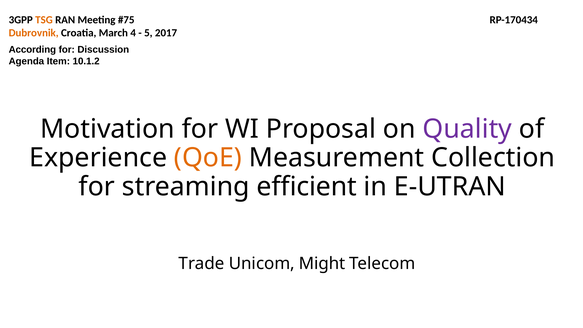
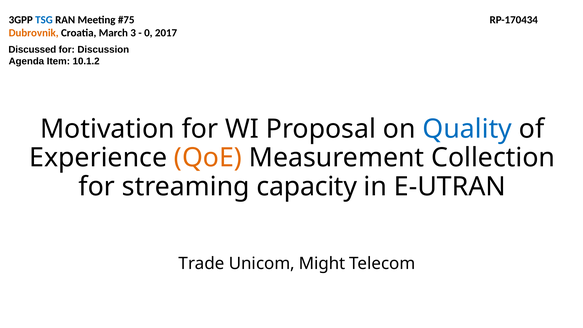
TSG colour: orange -> blue (44, 20)
4: 4 -> 3 (133, 33)
5: 5 -> 0 (148, 33)
According: According -> Discussed (32, 50)
Quality colour: purple -> blue (467, 129)
efficient: efficient -> capacity (307, 187)
